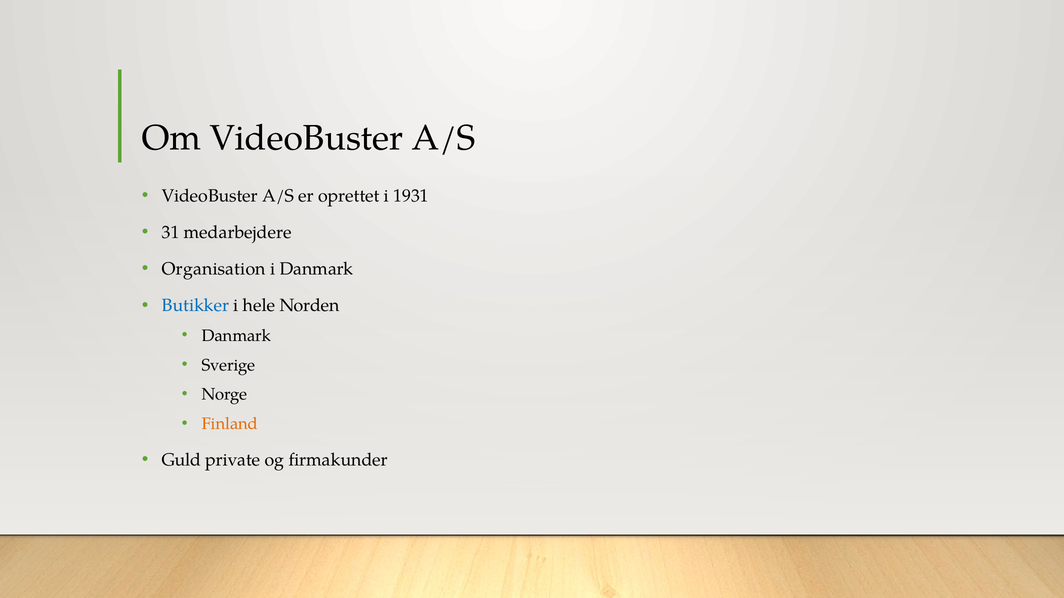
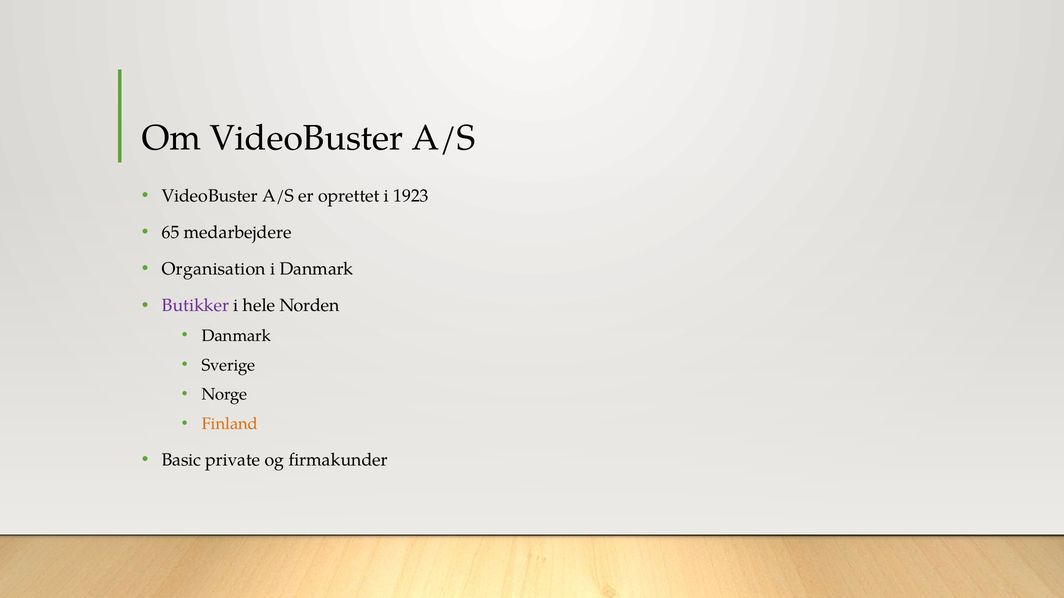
1931: 1931 -> 1923 (411, 196)
31: 31 -> 65 (171, 233)
Butikker colour: blue -> purple (195, 306)
Guld: Guld -> Basic (181, 460)
